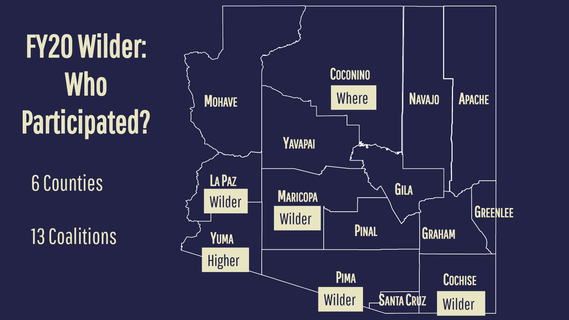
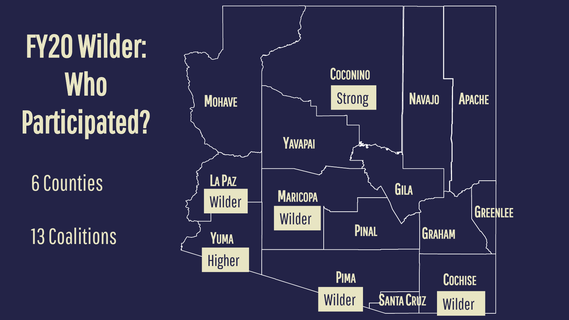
Where: Where -> Strong (352, 99)
